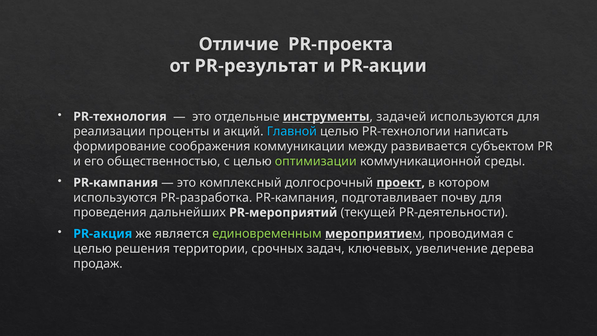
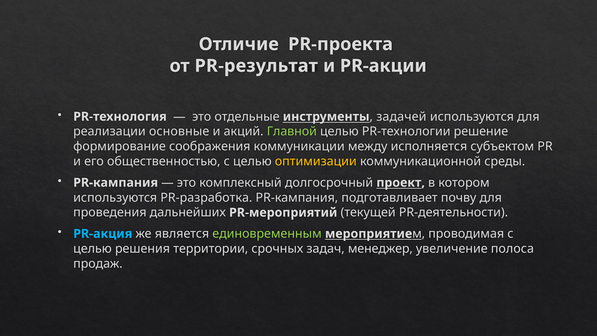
проценты: проценты -> основные (179, 131)
Главной colour: light blue -> light green (292, 131)
написать: написать -> решение (481, 131)
развивается: развивается -> исполняется (429, 146)
оптимизации colour: light green -> yellow (316, 161)
ключевых: ключевых -> менеджер (380, 249)
дерева: дерева -> полоса (512, 249)
